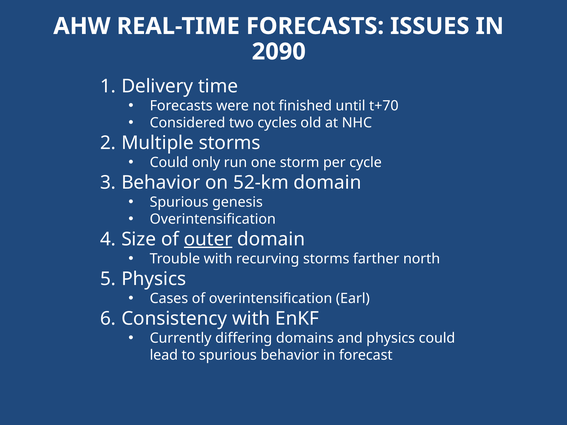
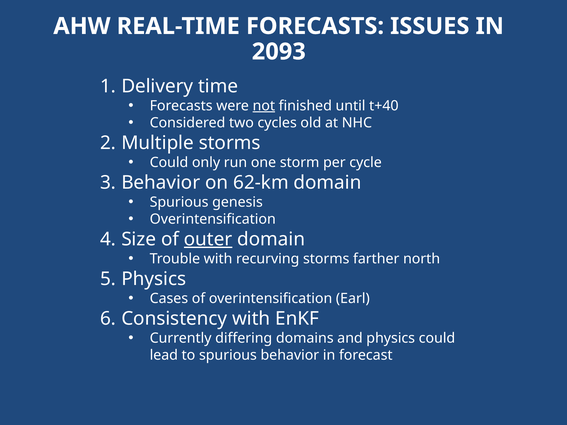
2090: 2090 -> 2093 (279, 52)
not underline: none -> present (264, 106)
t+70: t+70 -> t+40 (384, 106)
52-km: 52-km -> 62-km (261, 183)
